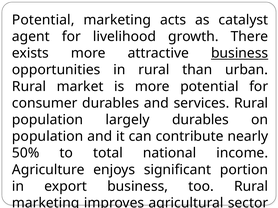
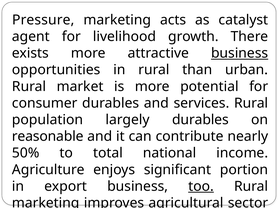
Potential: Potential -> Pressure (43, 20)
population: population -> reasonable (48, 137)
too underline: none -> present (201, 187)
